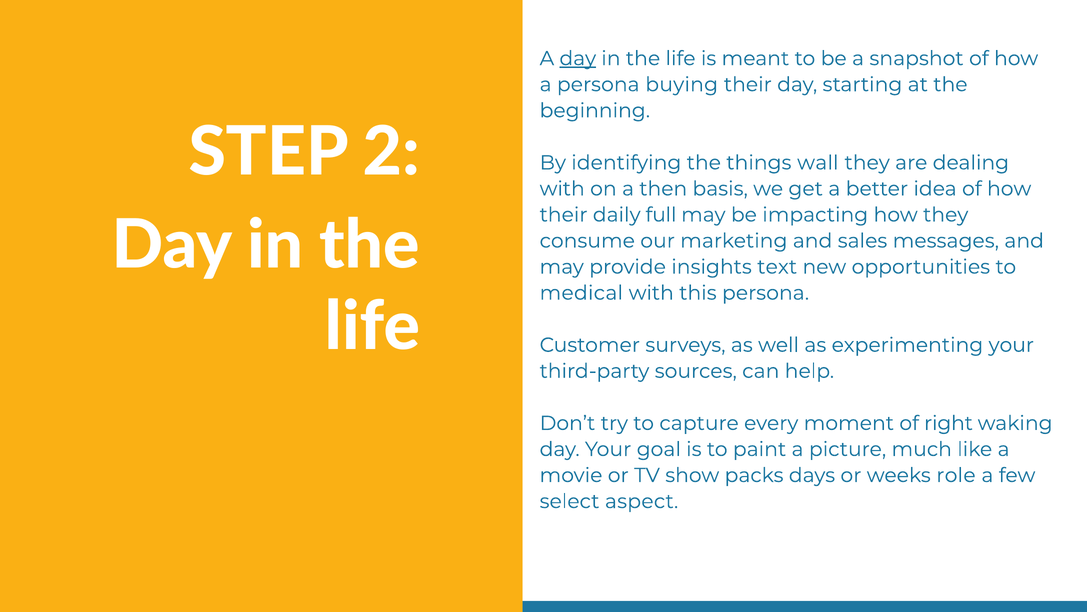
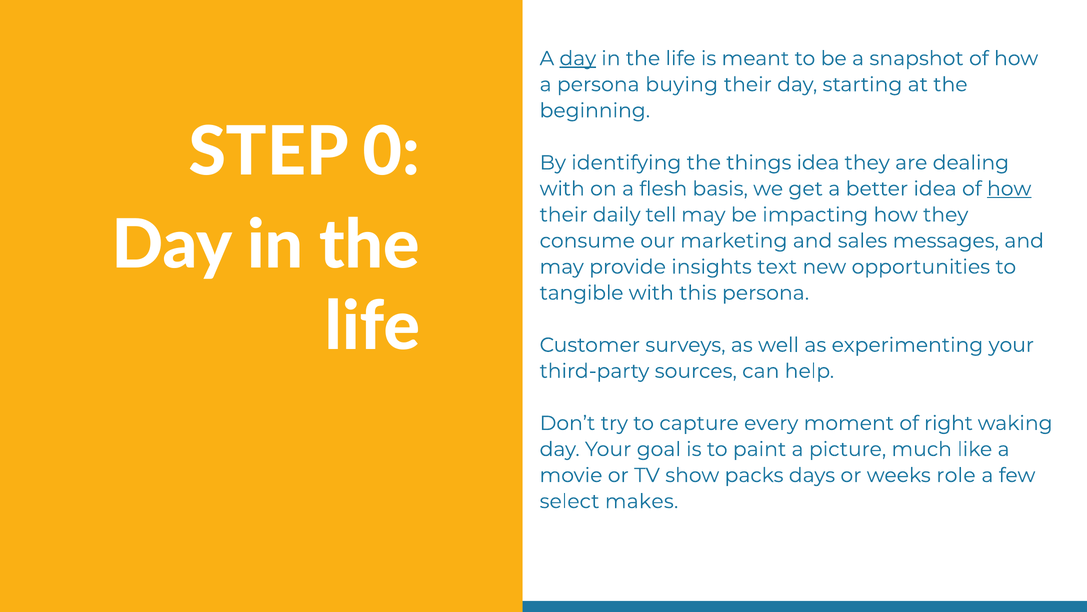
2: 2 -> 0 (391, 152)
things wall: wall -> idea (818, 163)
then: then -> flesh (663, 189)
how underline: none -> present (1009, 189)
full: full -> tell (661, 215)
medical: medical -> tangible (582, 293)
aspect: aspect -> makes (642, 501)
